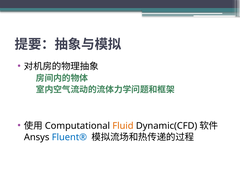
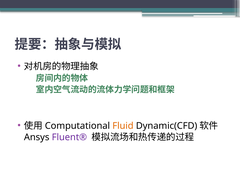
Fluent® colour: blue -> purple (69, 137)
